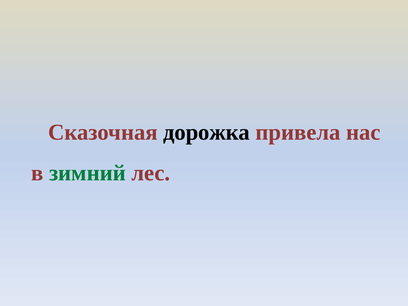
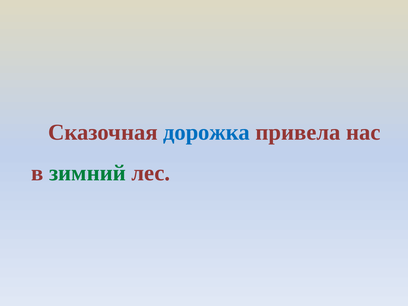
дорожка colour: black -> blue (207, 132)
